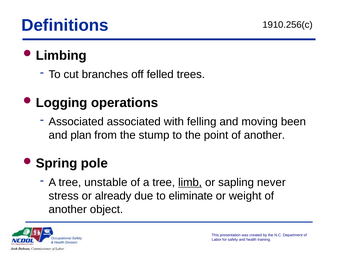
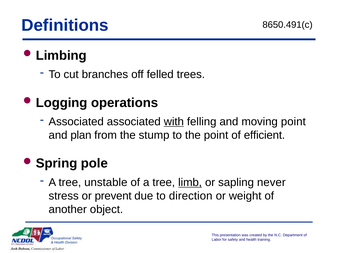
1910.256(c: 1910.256(c -> 8650.491(c (288, 25)
with underline: none -> present (174, 122)
moving been: been -> point (293, 122)
point of another: another -> efficient (264, 135)
already: already -> prevent (113, 196)
eliminate: eliminate -> direction (191, 196)
